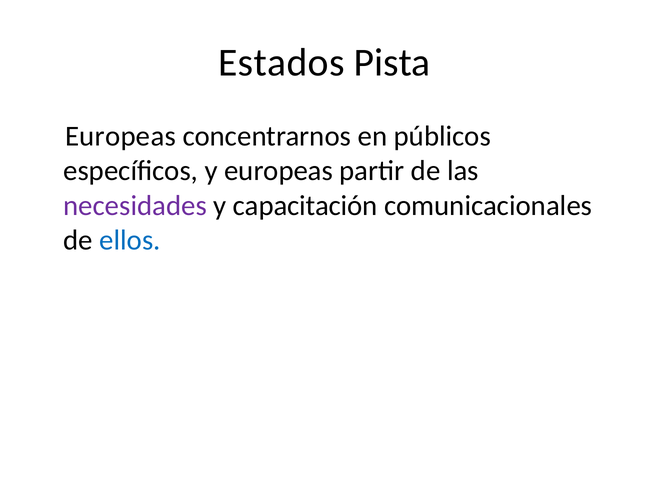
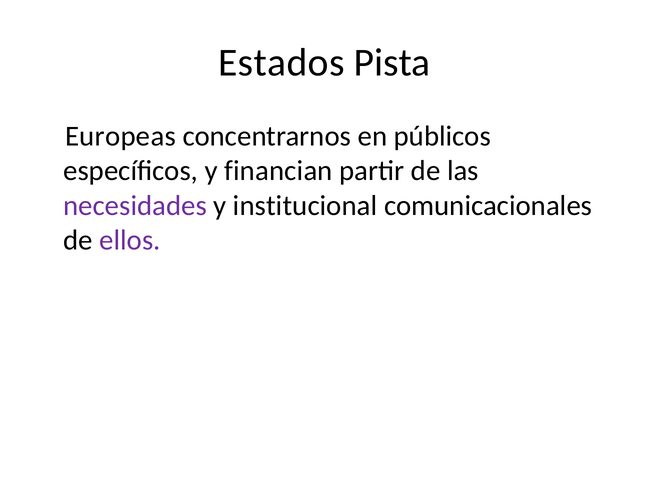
y europeas: europeas -> financian (278, 171)
capacitación: capacitación -> institucional (305, 205)
ellos colour: blue -> purple (130, 240)
